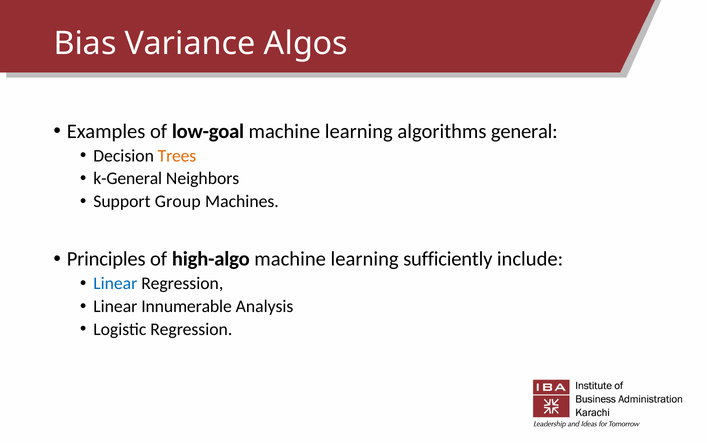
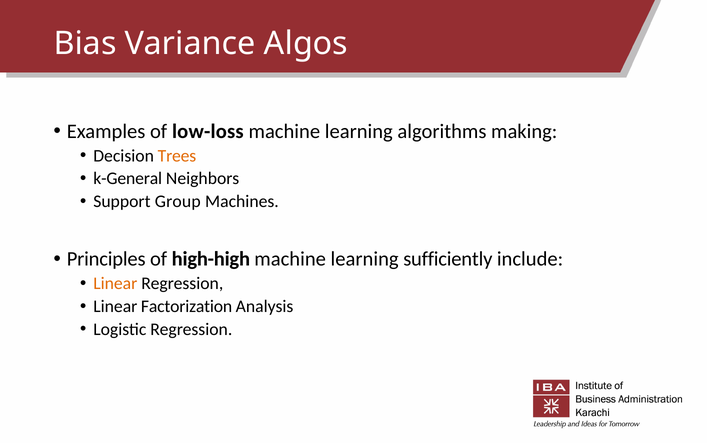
low-goal: low-goal -> low-loss (208, 131)
general: general -> making (524, 131)
high-algo: high-algo -> high-high (211, 259)
Linear colour: blue -> orange (115, 283)
Innumerable: Innumerable -> Factorization (187, 306)
